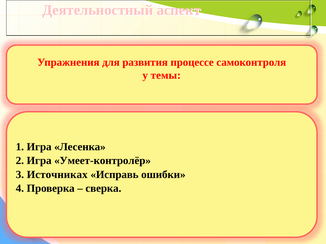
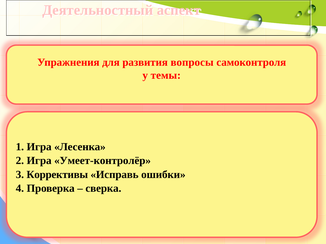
процессе: процессе -> вопросы (192, 62)
Источниках: Источниках -> Коррективы (57, 175)
